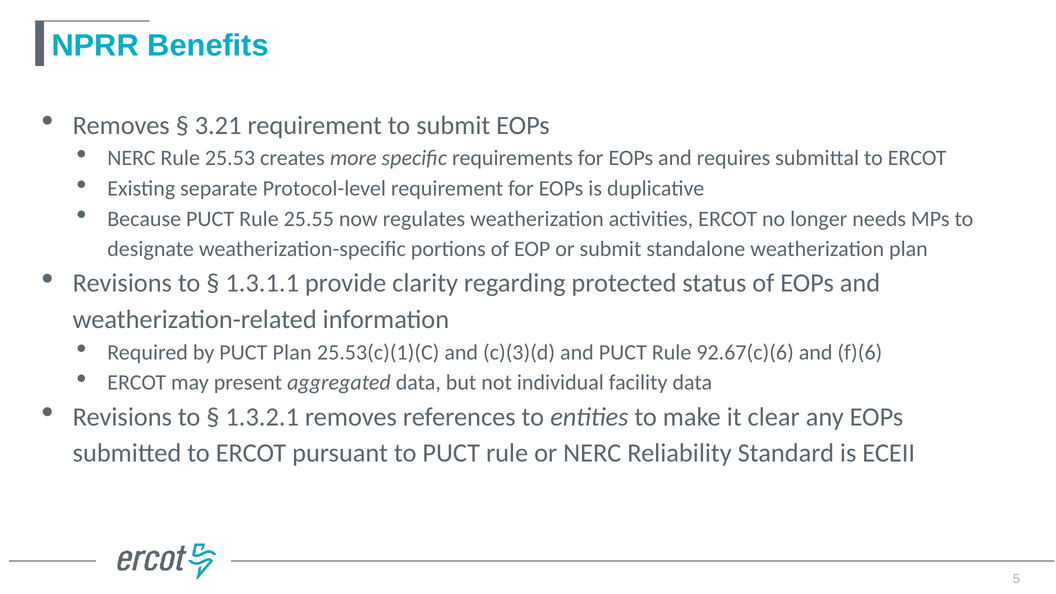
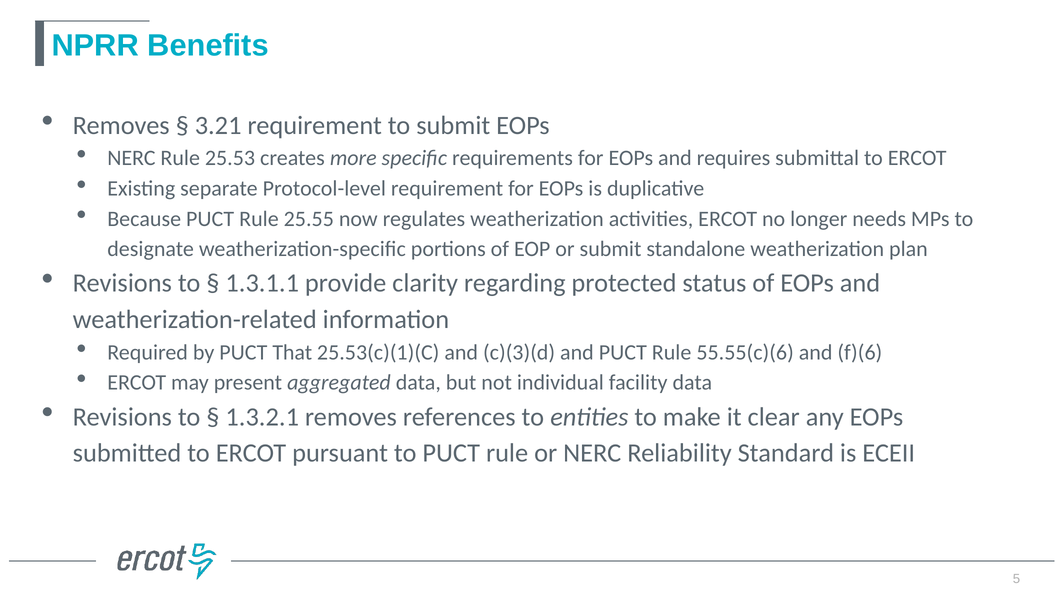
PUCT Plan: Plan -> That (292, 352)
92.67(c)(6: 92.67(c)(6 -> 55.55(c)(6 (745, 352)
